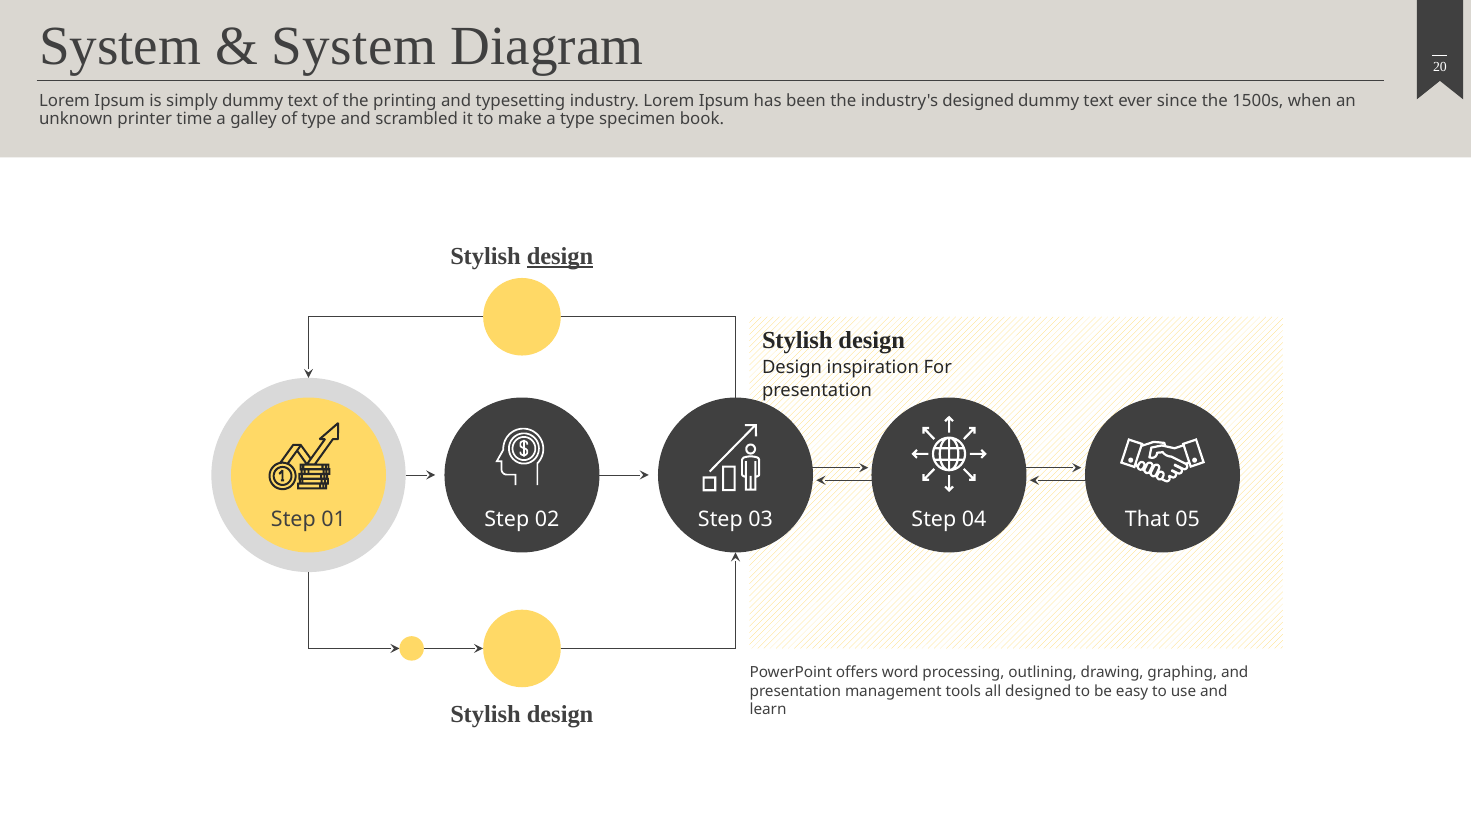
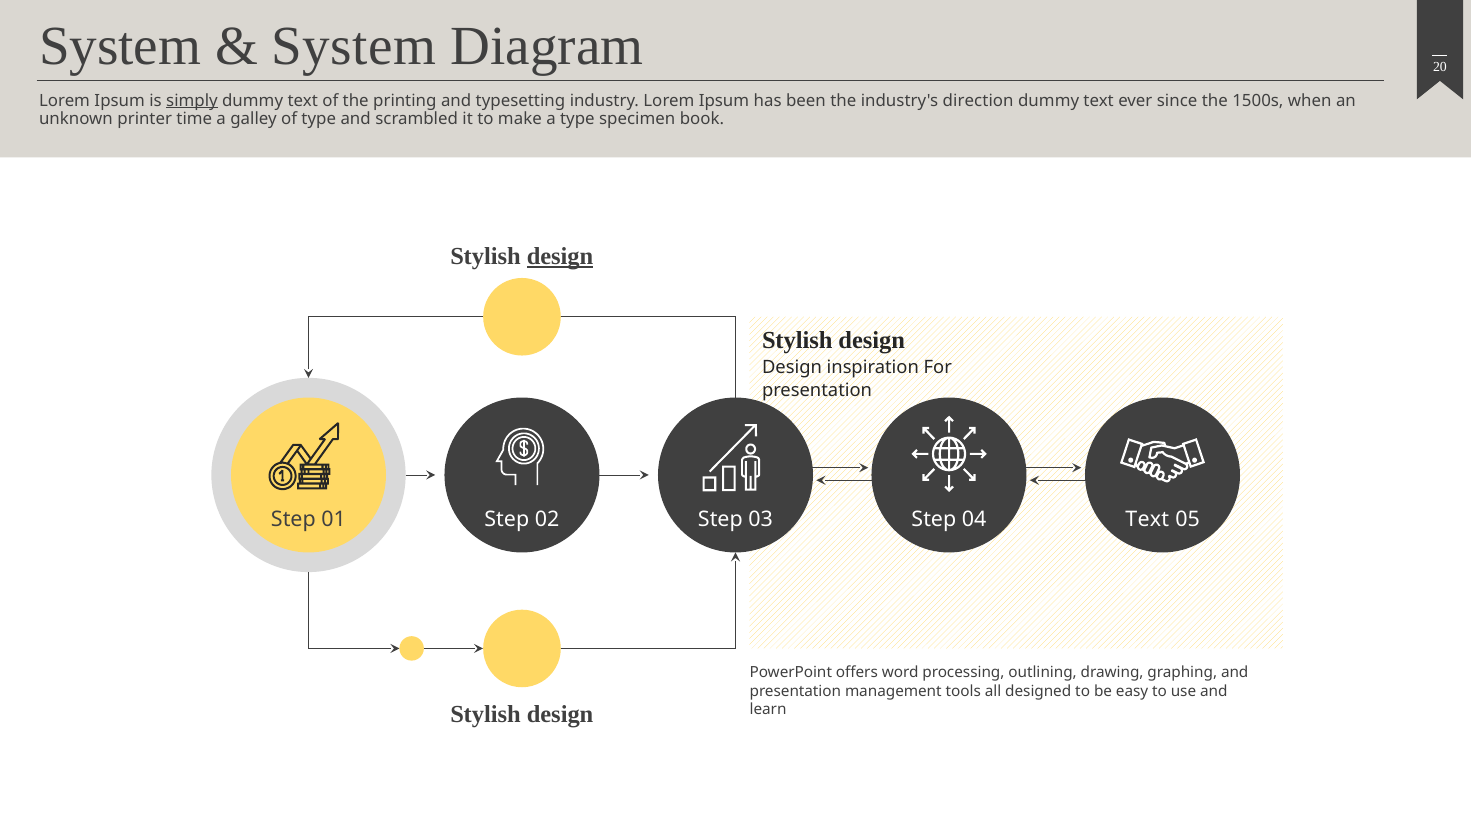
simply underline: none -> present (192, 101)
industry's designed: designed -> direction (978, 101)
04 That: That -> Text (1147, 520)
